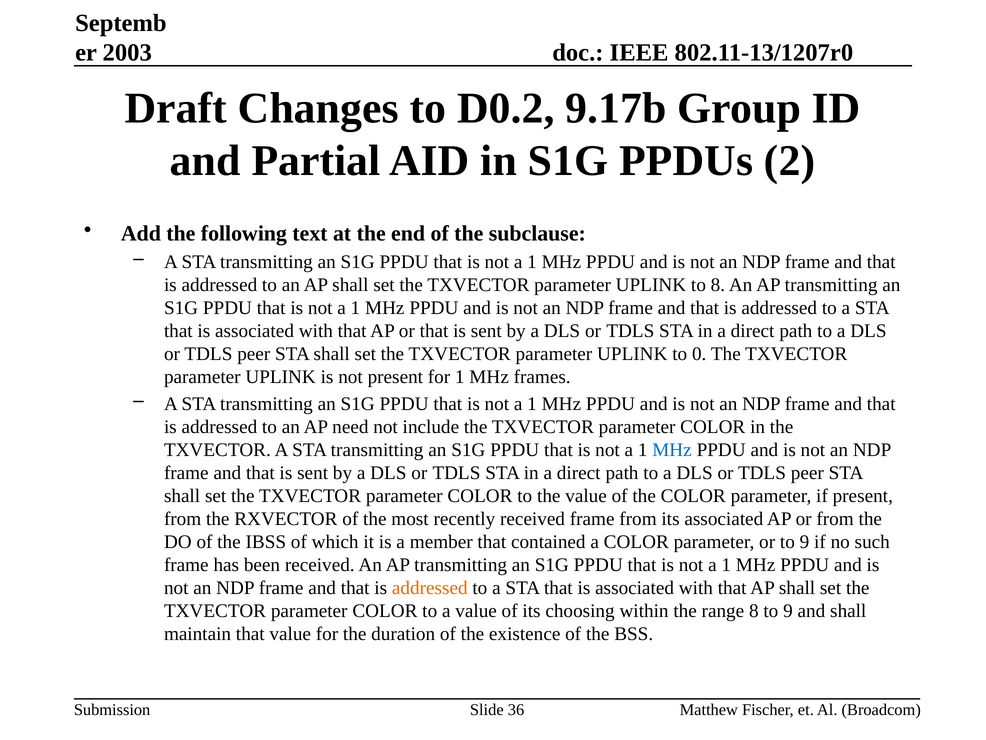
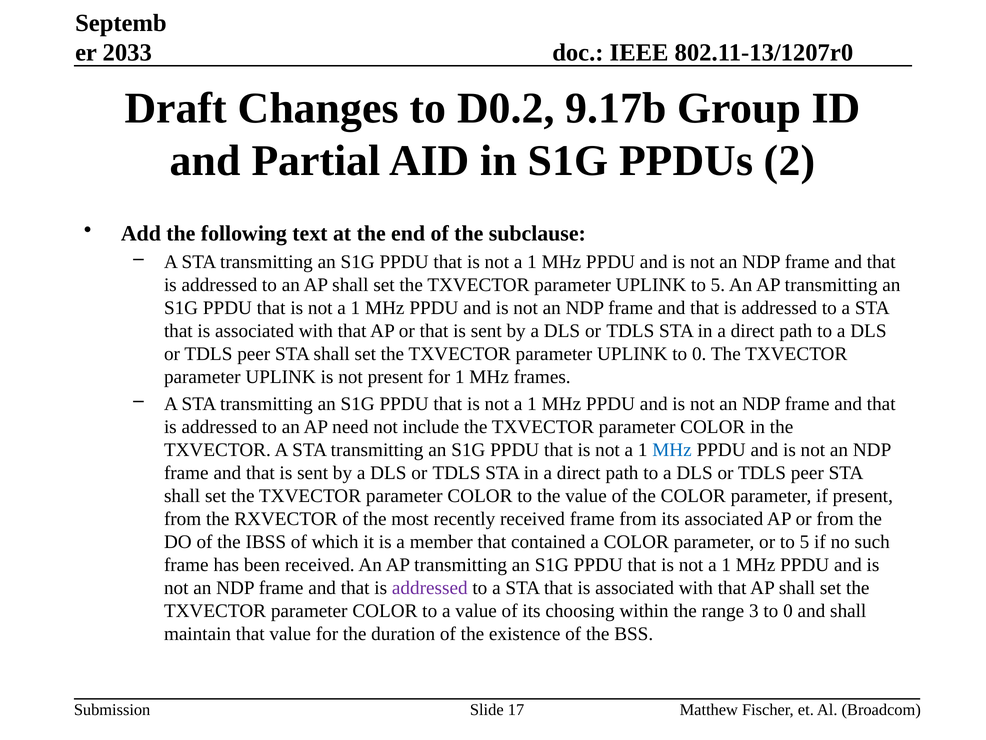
2003: 2003 -> 2033 (127, 53)
UPLINK to 8: 8 -> 5 (718, 285)
or to 9: 9 -> 5 (804, 542)
addressed colour: orange -> purple (430, 588)
range 8: 8 -> 3 (754, 611)
9: 9 -> 0 (788, 611)
36: 36 -> 17 (516, 709)
